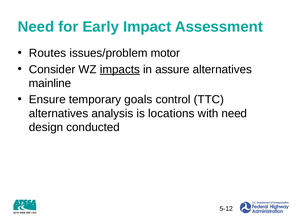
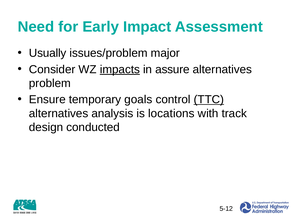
Routes: Routes -> Usually (48, 53)
motor: motor -> major (165, 53)
mainline: mainline -> problem (50, 83)
TTC underline: none -> present (209, 100)
with need: need -> track (234, 114)
